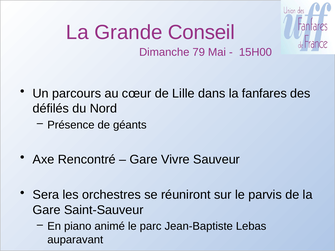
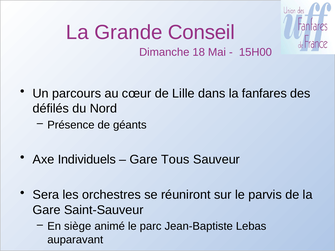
79: 79 -> 18 (199, 52)
Rencontré: Rencontré -> Individuels (87, 160)
Vivre: Vivre -> Tous (175, 160)
piano: piano -> siège (78, 227)
